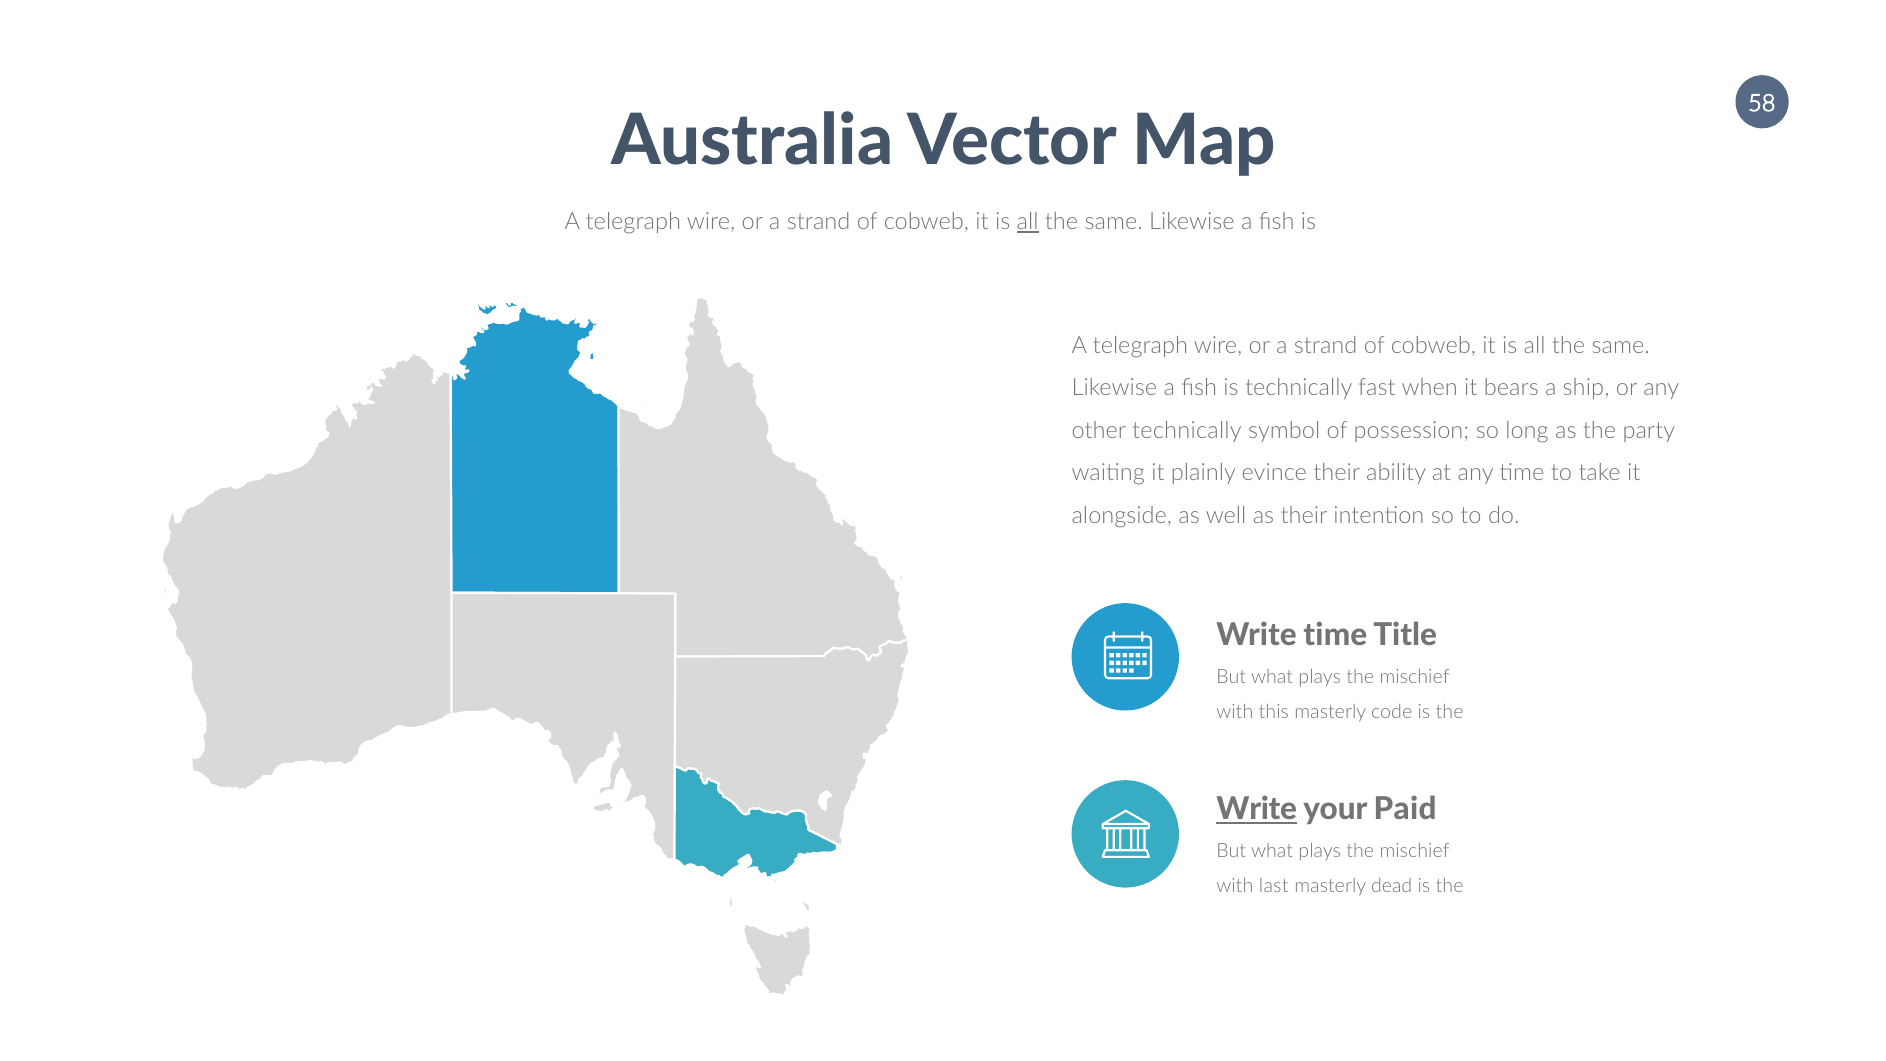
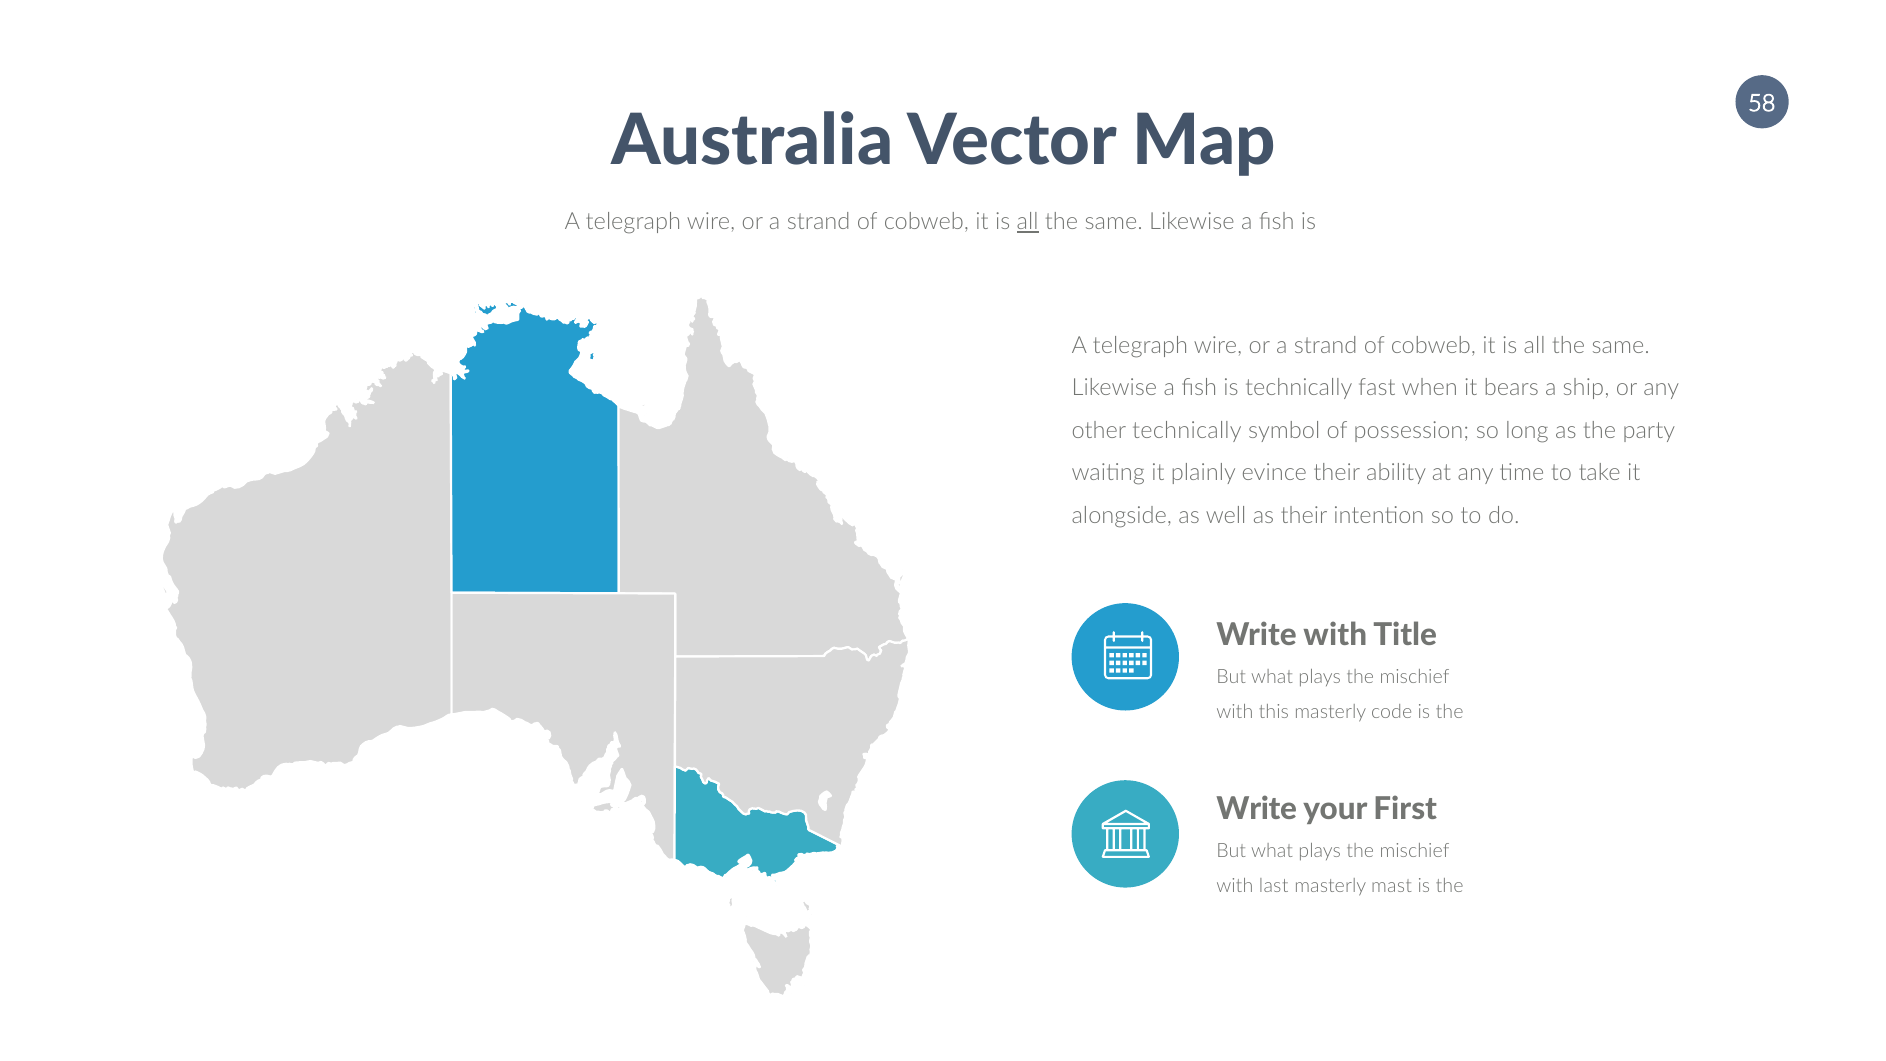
Write time: time -> with (1335, 636)
Write underline: present -> none (1257, 810)
Paid: Paid -> First (1405, 810)
dead: dead -> mast (1392, 887)
